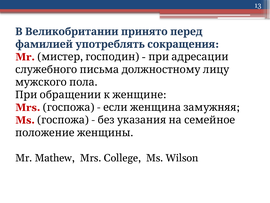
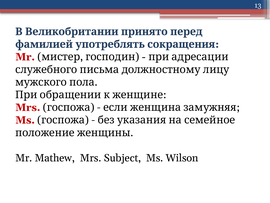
College: College -> Subject (122, 158)
